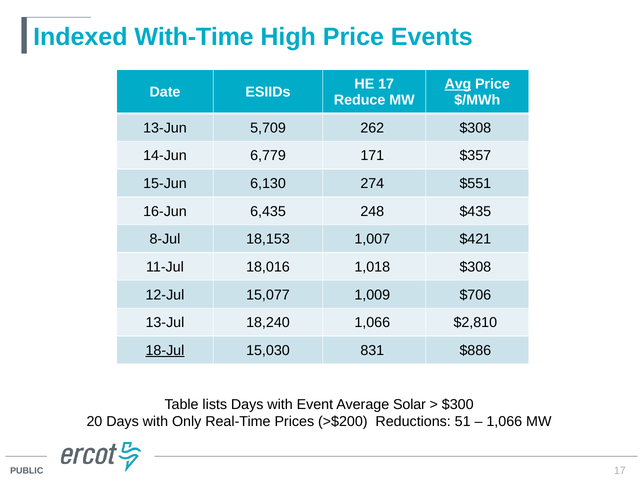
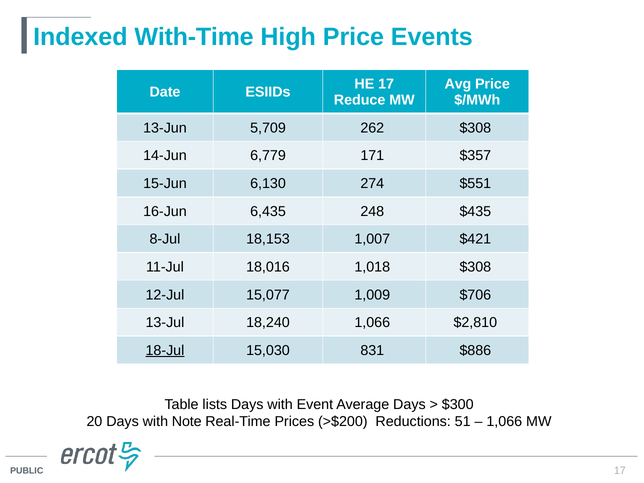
Avg underline: present -> none (458, 84)
Average Solar: Solar -> Days (409, 405)
Only: Only -> Note (187, 422)
